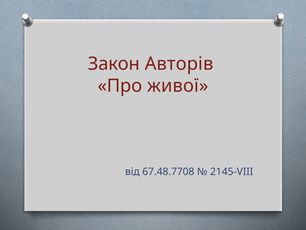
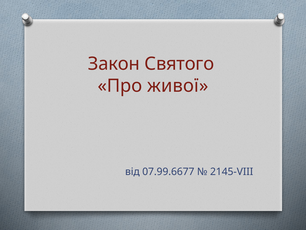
Авторів: Авторів -> Святого (179, 64)
67.48.7708: 67.48.7708 -> 07.99.6677 (168, 171)
